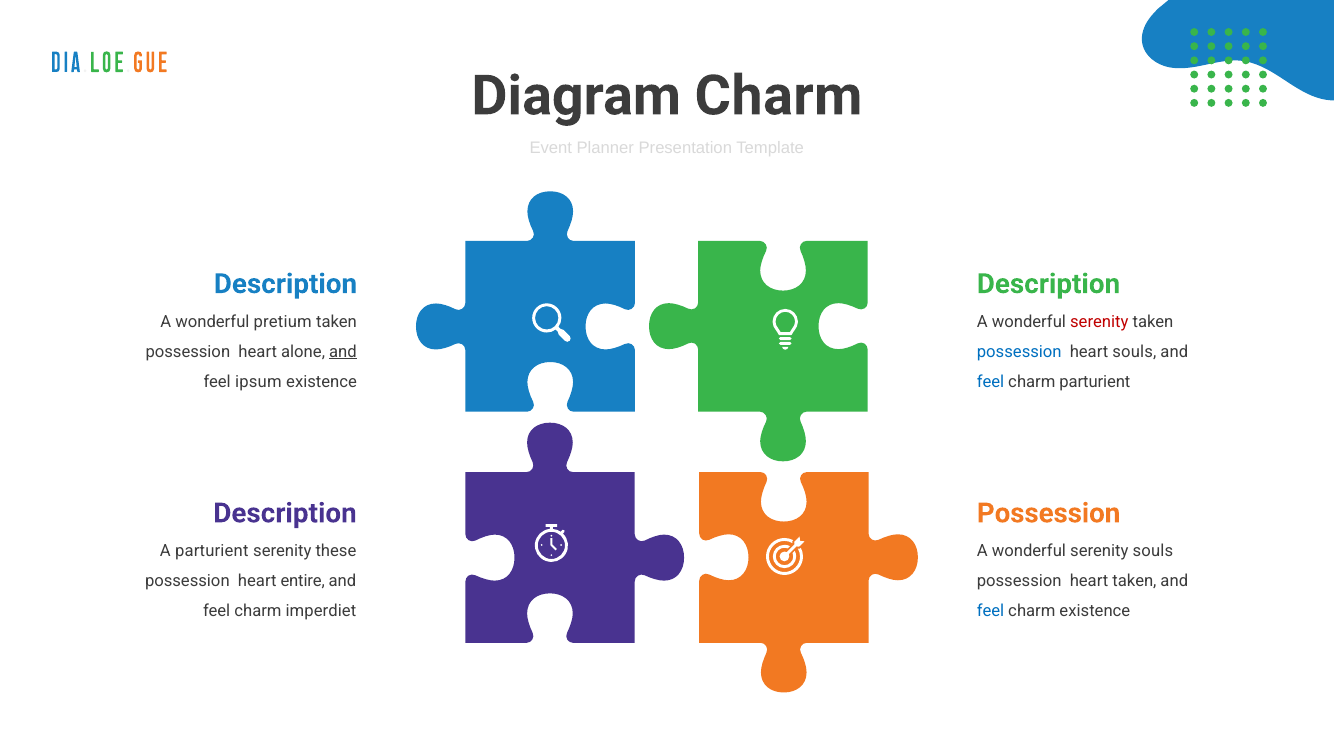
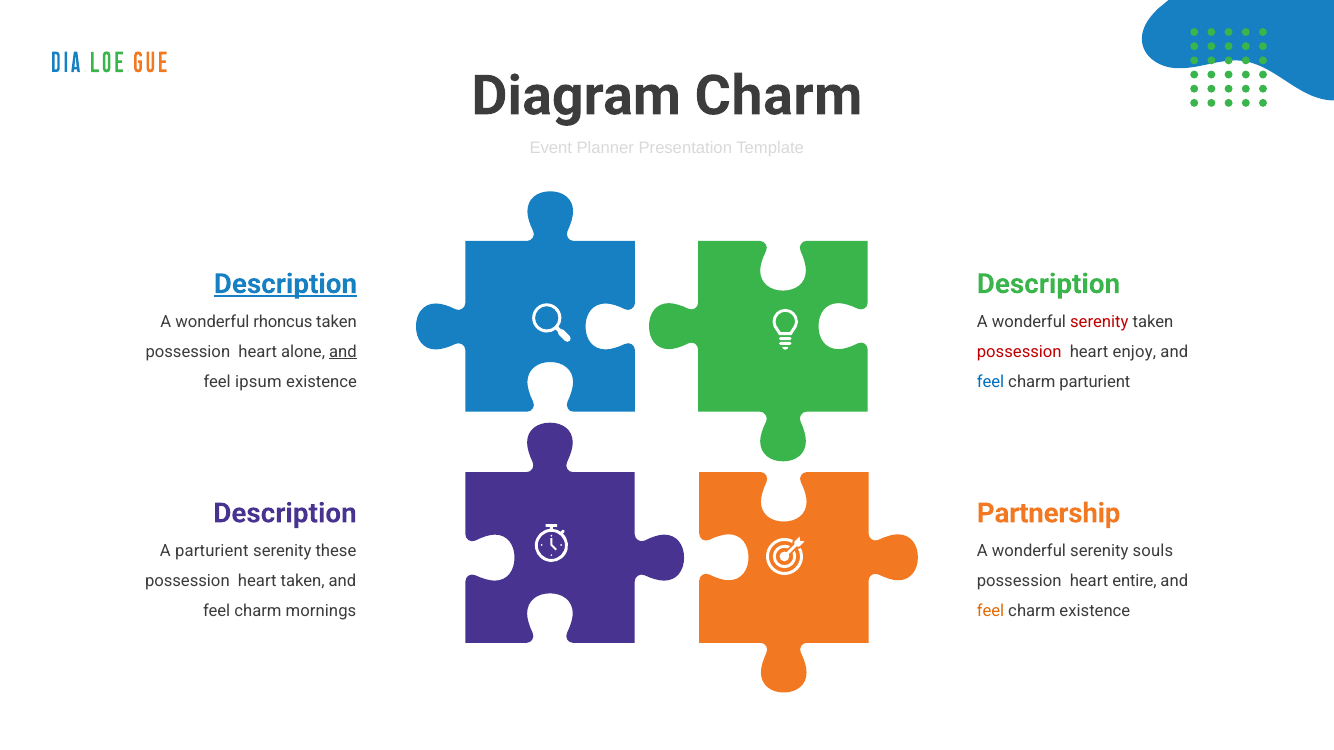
Description underline: none -> present (285, 284)
pretium: pretium -> rhoncus (283, 322)
possession colour: blue -> red (1019, 352)
heart souls: souls -> enjoy (1134, 352)
Possession: Possession -> Partnership (1049, 513)
heart entire: entire -> taken (303, 581)
heart taken: taken -> entire (1135, 581)
imperdiet: imperdiet -> mornings (321, 611)
feel colour: blue -> orange (991, 611)
